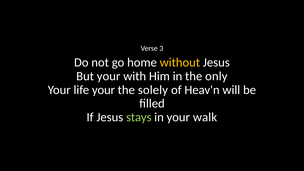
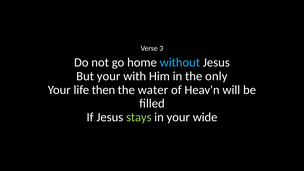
without colour: yellow -> light blue (180, 63)
life your: your -> then (103, 90)
solely: solely -> water (153, 90)
walk: walk -> wide (205, 117)
